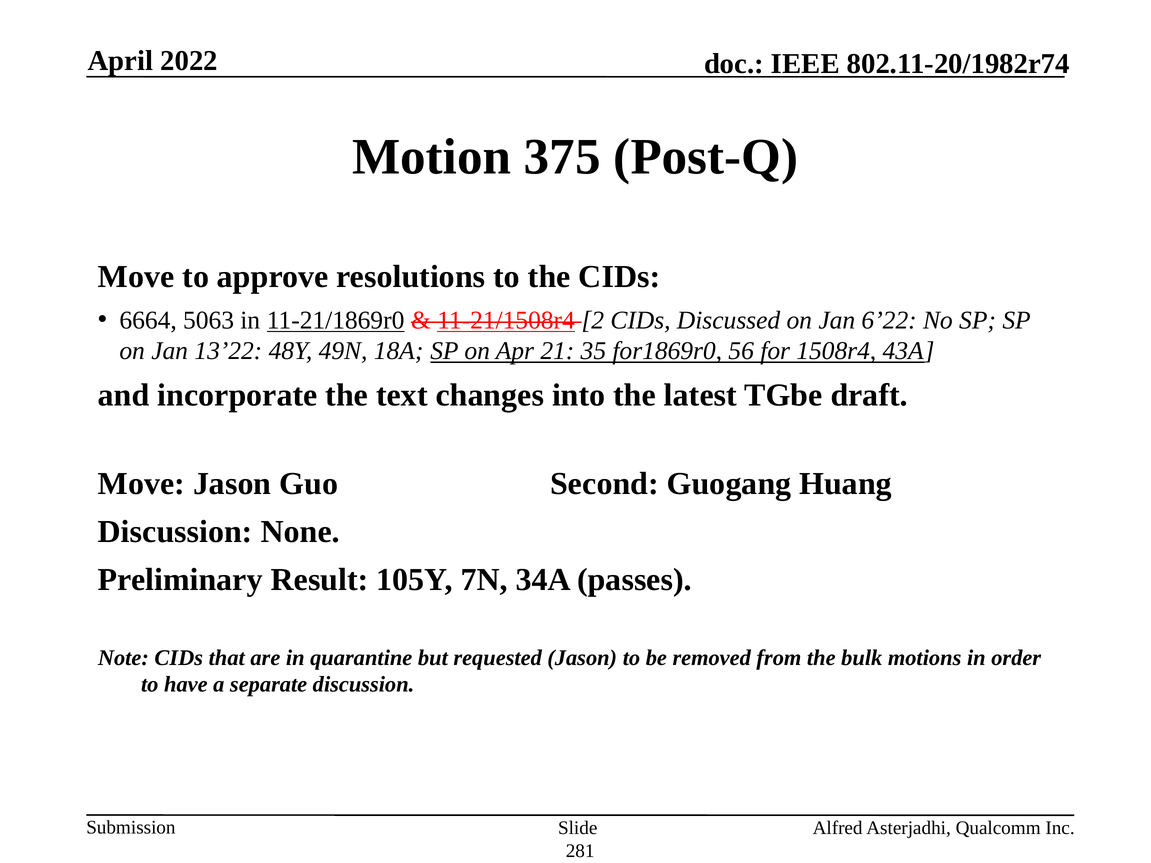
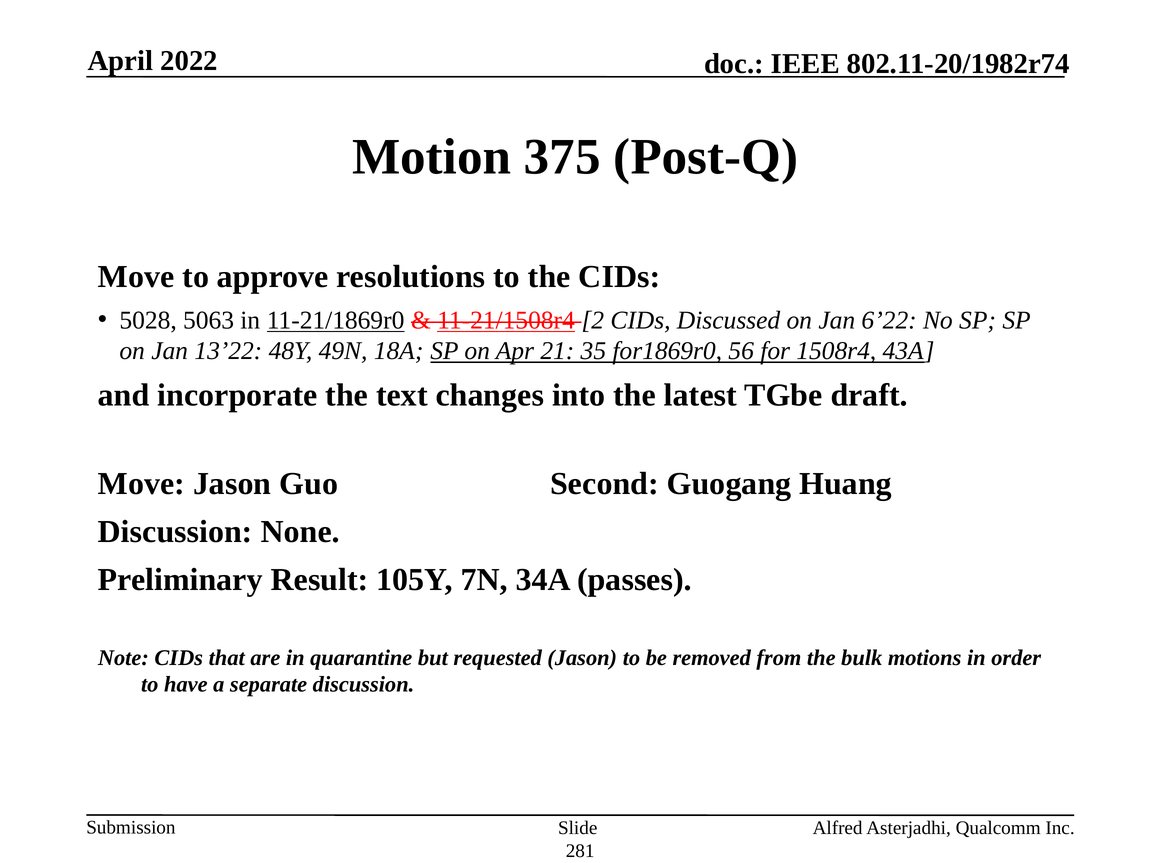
6664: 6664 -> 5028 (148, 320)
